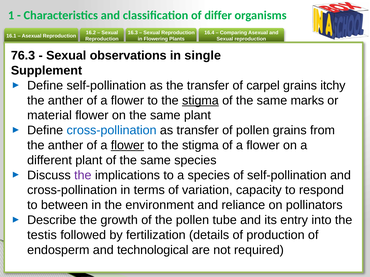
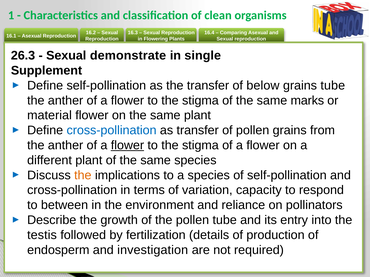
differ: differ -> clean (218, 15)
76.3: 76.3 -> 26.3 (23, 56)
observations: observations -> demonstrate (128, 56)
carpel: carpel -> below (263, 86)
grains itchy: itchy -> tube (333, 86)
stigma underline: present -> none (200, 101)
the colour: purple -> orange (83, 175)
technological: technological -> investigation (153, 250)
